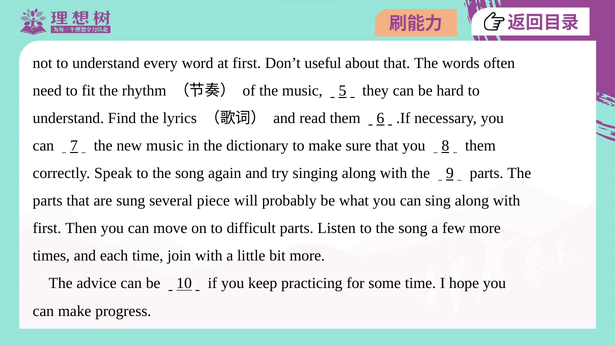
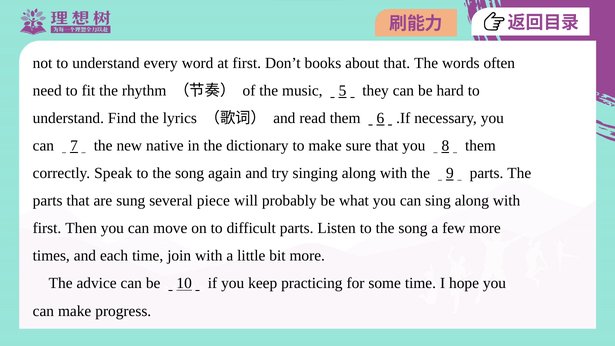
useful: useful -> books (323, 63)
new music: music -> native (165, 146)
